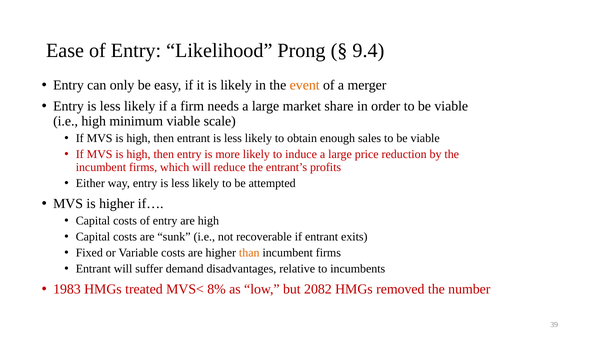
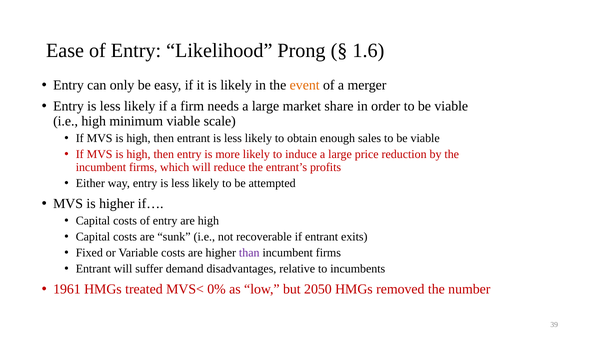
9.4: 9.4 -> 1.6 (368, 51)
than colour: orange -> purple (249, 253)
1983: 1983 -> 1961 (67, 289)
8%: 8% -> 0% (217, 289)
2082: 2082 -> 2050 (318, 289)
